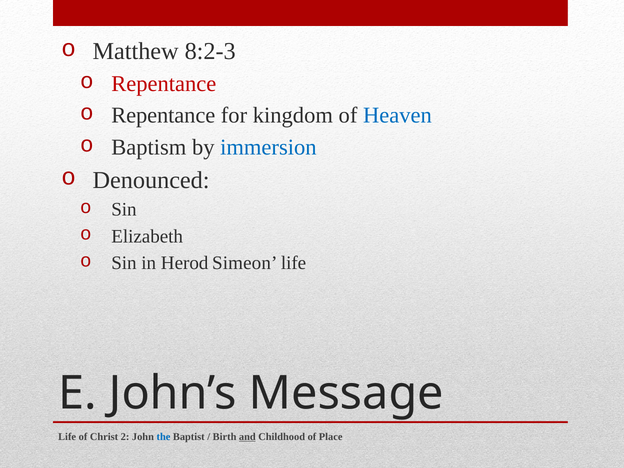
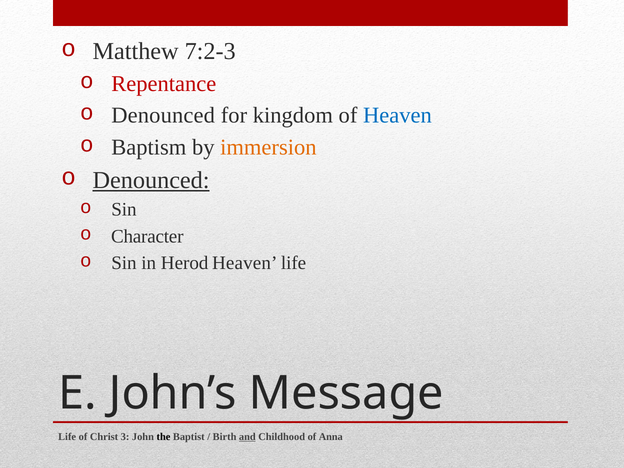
8:2-3: 8:2-3 -> 7:2-3 (210, 51)
Repentance: Repentance -> Denounced (163, 116)
immersion colour: blue -> orange (268, 147)
Denounced underline: none -> present (151, 180)
Elizabeth: Elizabeth -> Character (147, 236)
Herod Simeon: Simeon -> Heaven (245, 263)
2: 2 -> 3 (125, 437)
the colour: blue -> black (163, 437)
Place: Place -> Anna (331, 437)
